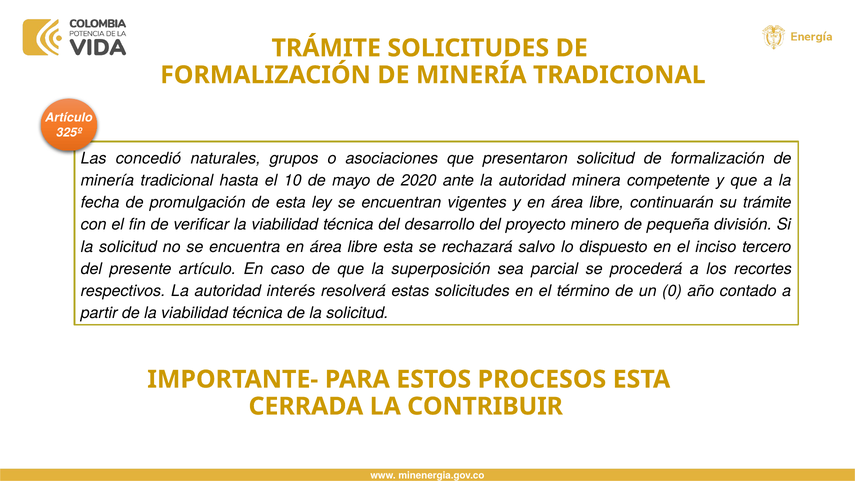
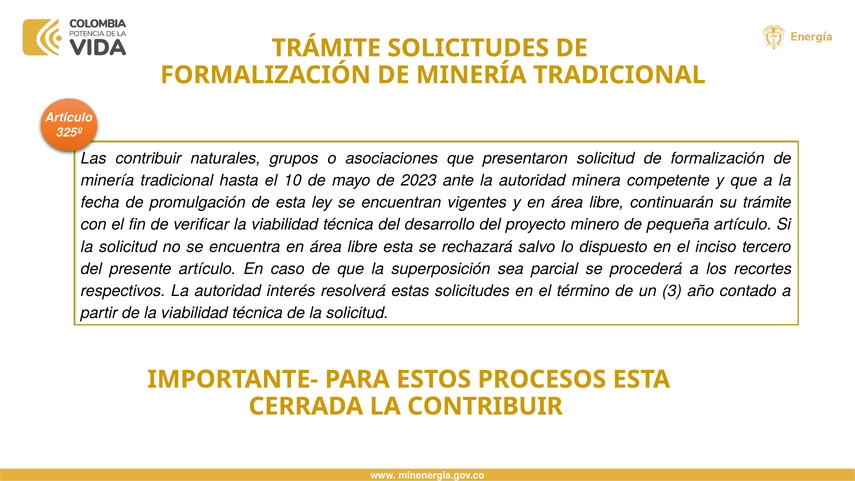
concedió: concedió -> contribuir (149, 158)
2020: 2020 -> 2023 (419, 180)
pequeña división: división -> artículo (743, 225)
0: 0 -> 3 (672, 291)
